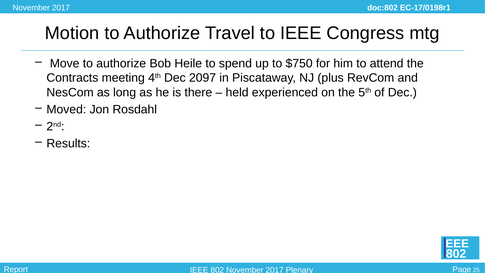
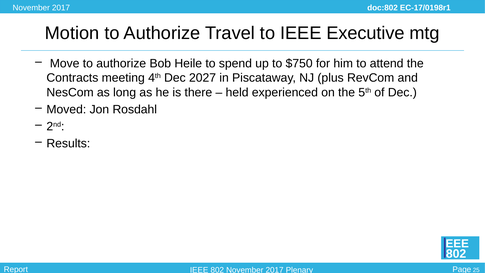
Congress: Congress -> Executive (366, 33)
2097: 2097 -> 2027 (203, 78)
